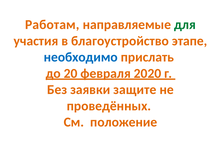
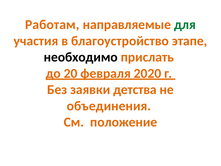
необходимо colour: blue -> black (81, 57)
защите: защите -> детства (135, 89)
проведённых: проведённых -> объединения (109, 106)
